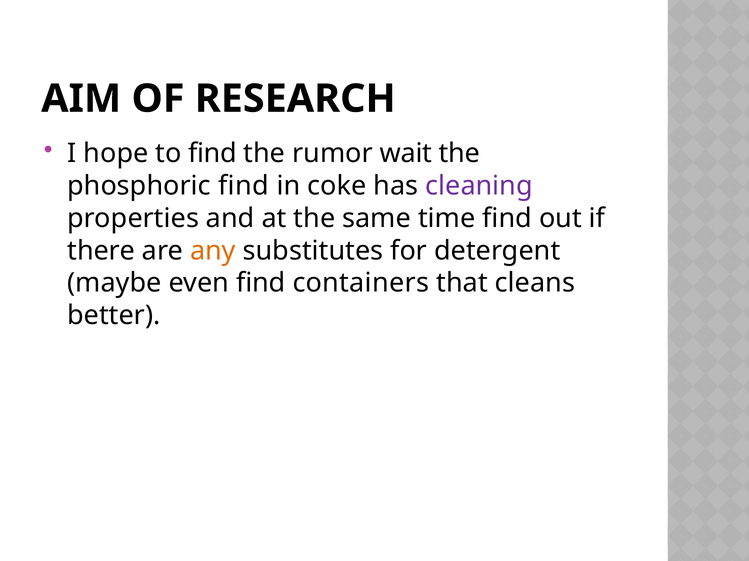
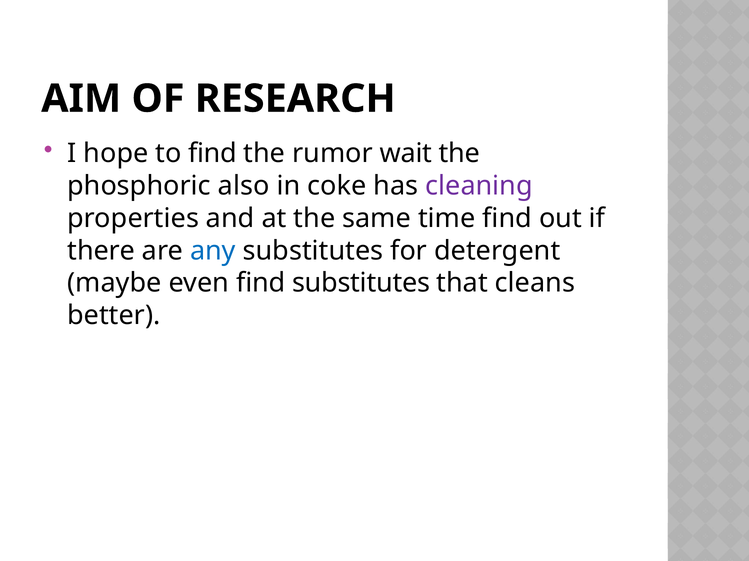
phosphoric find: find -> also (244, 186)
any colour: orange -> blue (213, 251)
find containers: containers -> substitutes (361, 283)
